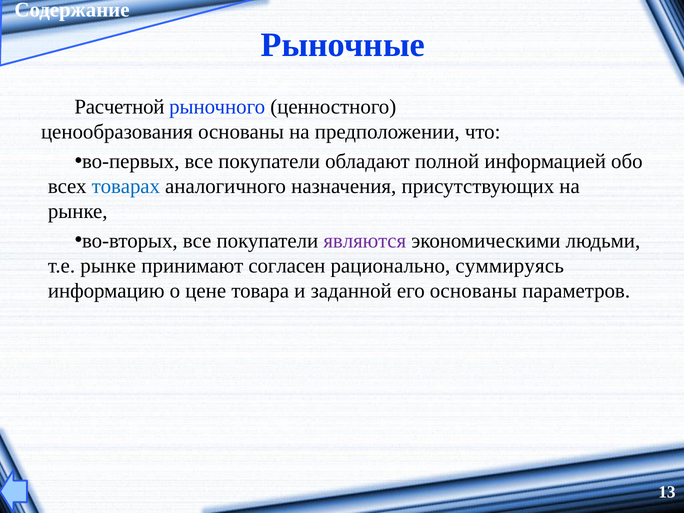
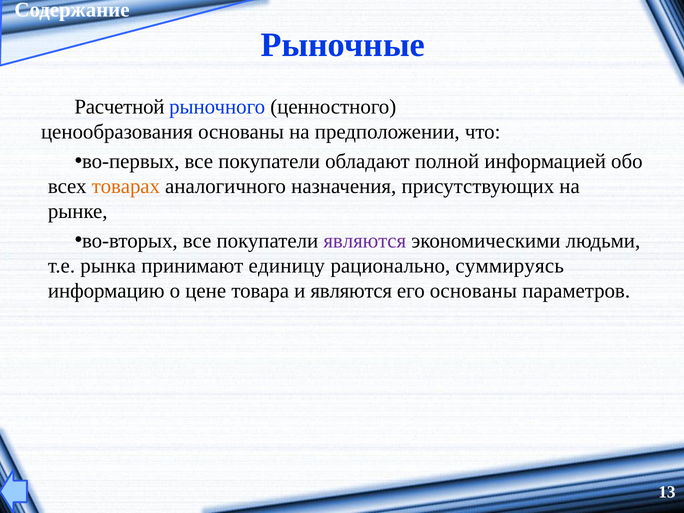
товарах colour: blue -> orange (126, 186)
т.е рынке: рынке -> рынка (108, 266)
согласен: согласен -> единицу (287, 266)
и заданной: заданной -> являются (351, 291)
